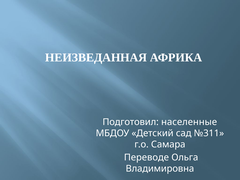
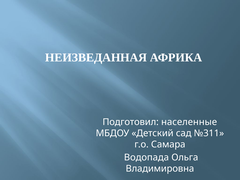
Переводе: Переводе -> Водопада (146, 157)
